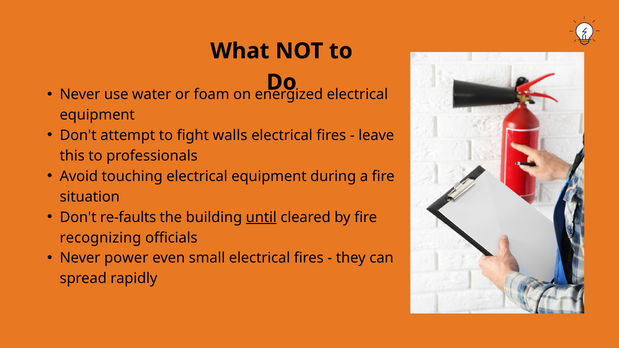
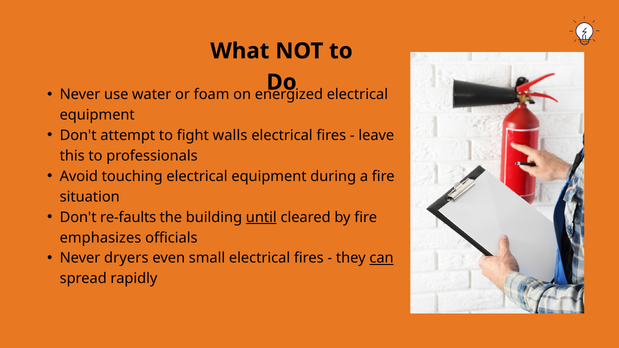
recognizing: recognizing -> emphasizes (101, 238)
power: power -> dryers (126, 258)
can underline: none -> present (382, 258)
